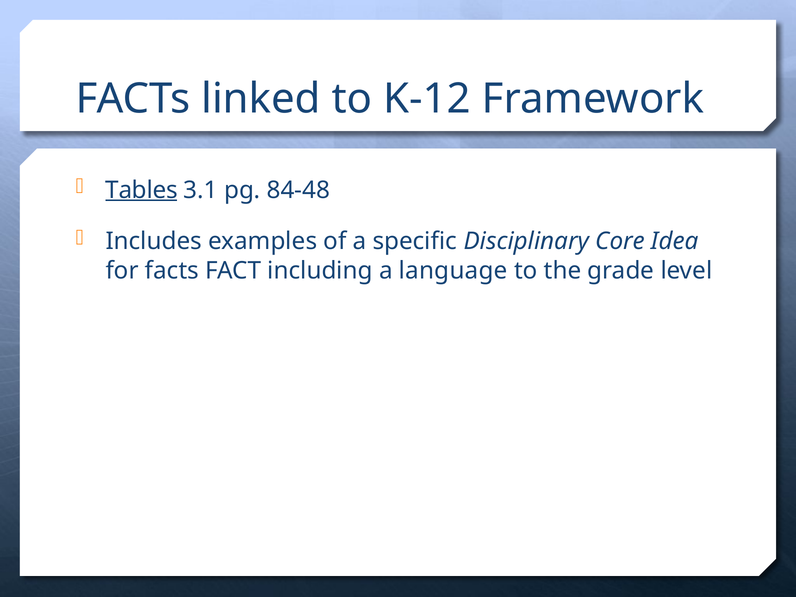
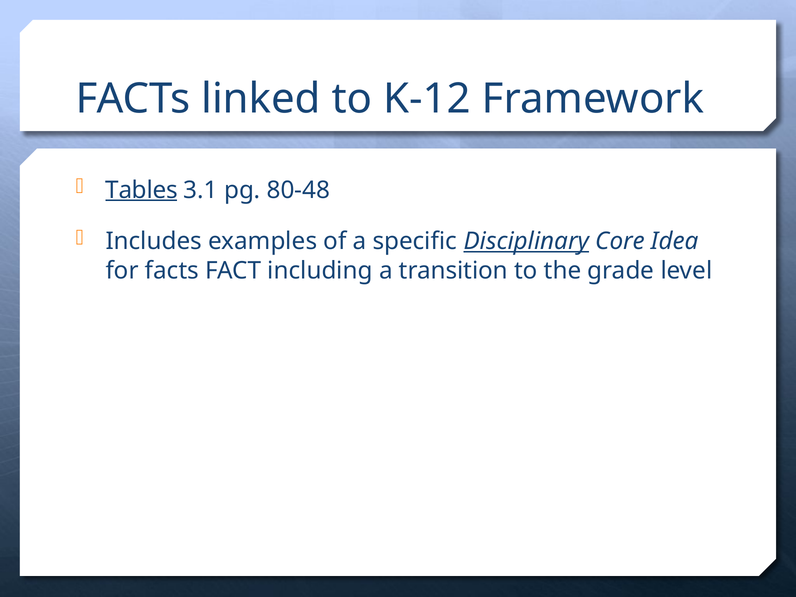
84-48: 84-48 -> 80-48 (298, 190)
Disciplinary underline: none -> present (526, 241)
language: language -> transition (453, 270)
